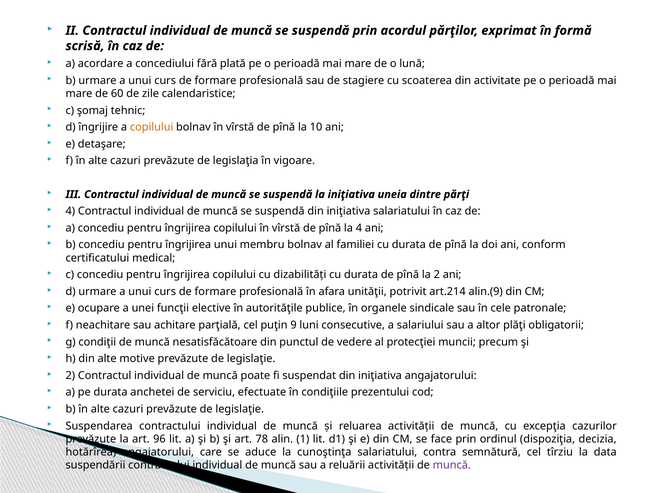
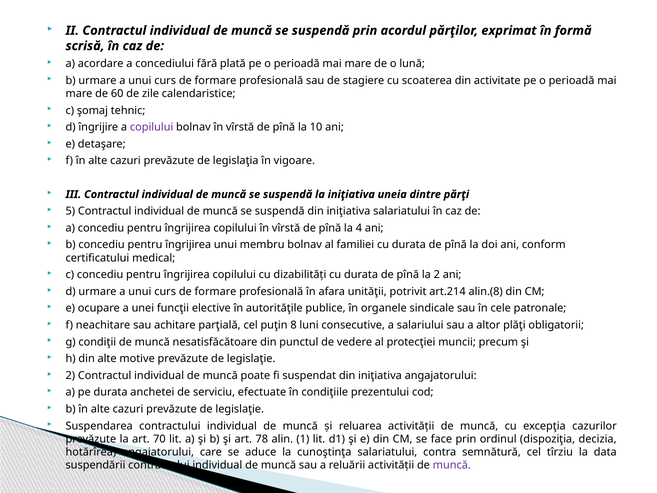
copilului colour: orange -> purple (152, 127)
4: 4 -> 5 (70, 211)
alin.(9: alin.(9 -> alin.(8 (486, 291)
9: 9 -> 8 (294, 325)
96: 96 -> 70 (159, 439)
